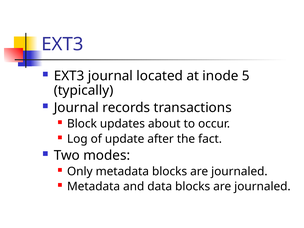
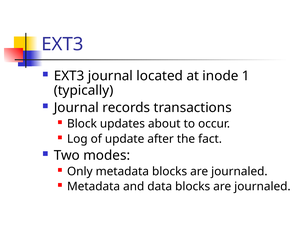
5: 5 -> 1 (246, 76)
